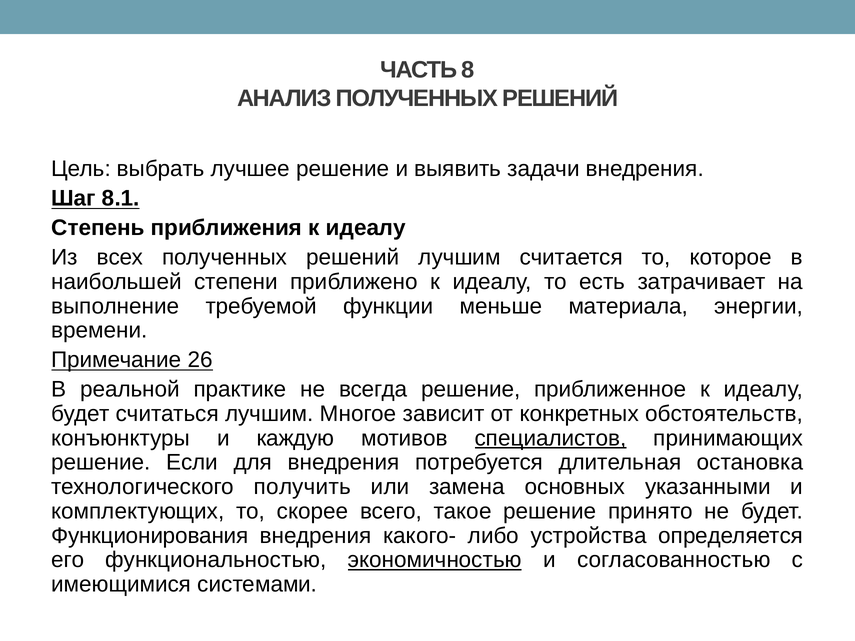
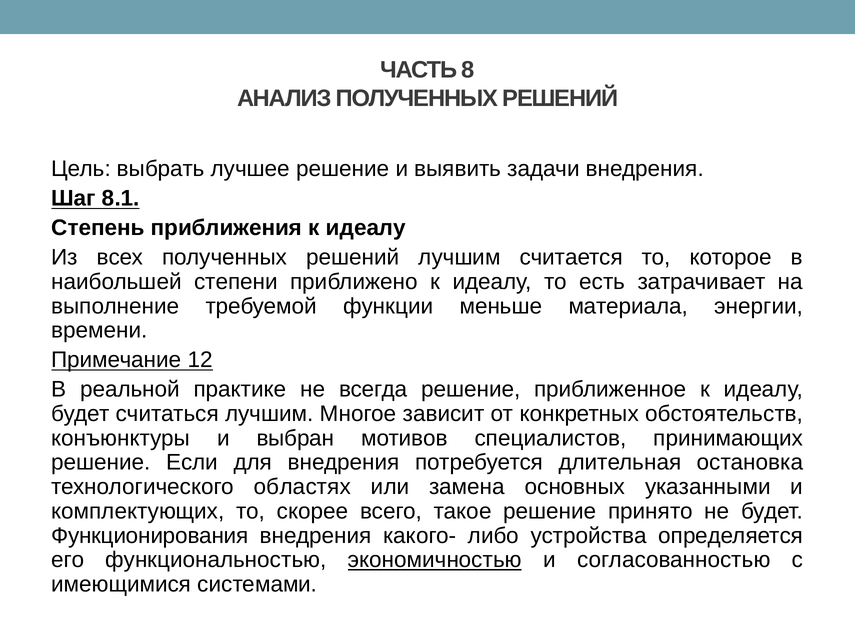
26: 26 -> 12 (200, 360)
каждую: каждую -> выбран (295, 438)
специалистов underline: present -> none (551, 438)
получить: получить -> областях (302, 487)
